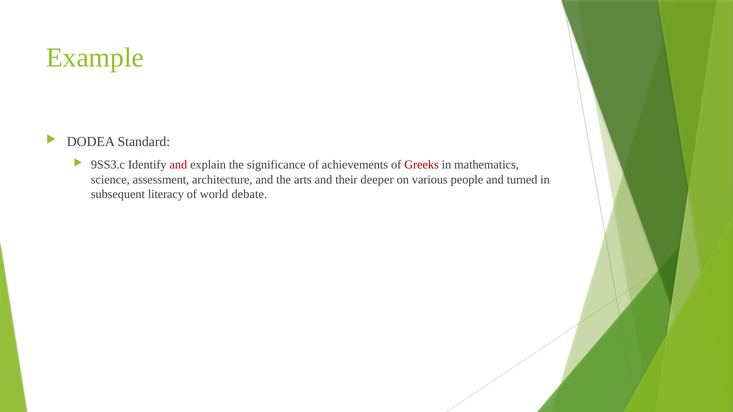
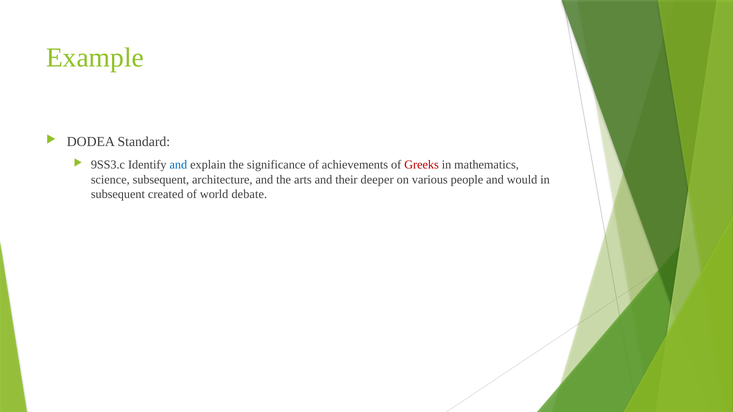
and colour: red -> blue (178, 165)
science assessment: assessment -> subsequent (161, 180)
turned: turned -> would (522, 180)
literacy: literacy -> created (166, 194)
